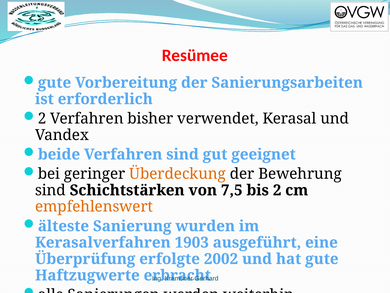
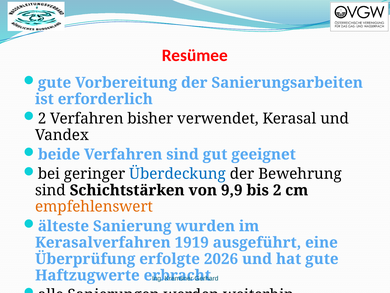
Überdeckung colour: orange -> blue (178, 174)
7,5: 7,5 -> 9,9 (232, 190)
1903: 1903 -> 1919 (192, 242)
2002: 2002 -> 2026 (221, 259)
